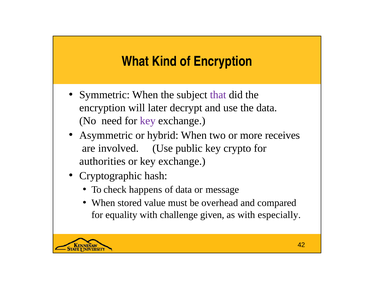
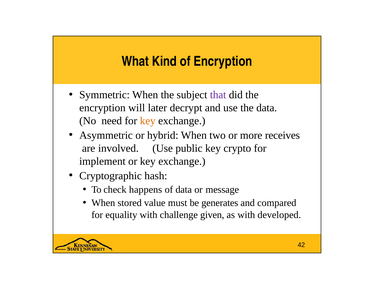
key colour: purple -> orange (148, 121)
authorities: authorities -> implement (102, 161)
overhead: overhead -> generates (220, 203)
especially: especially -> developed (279, 215)
